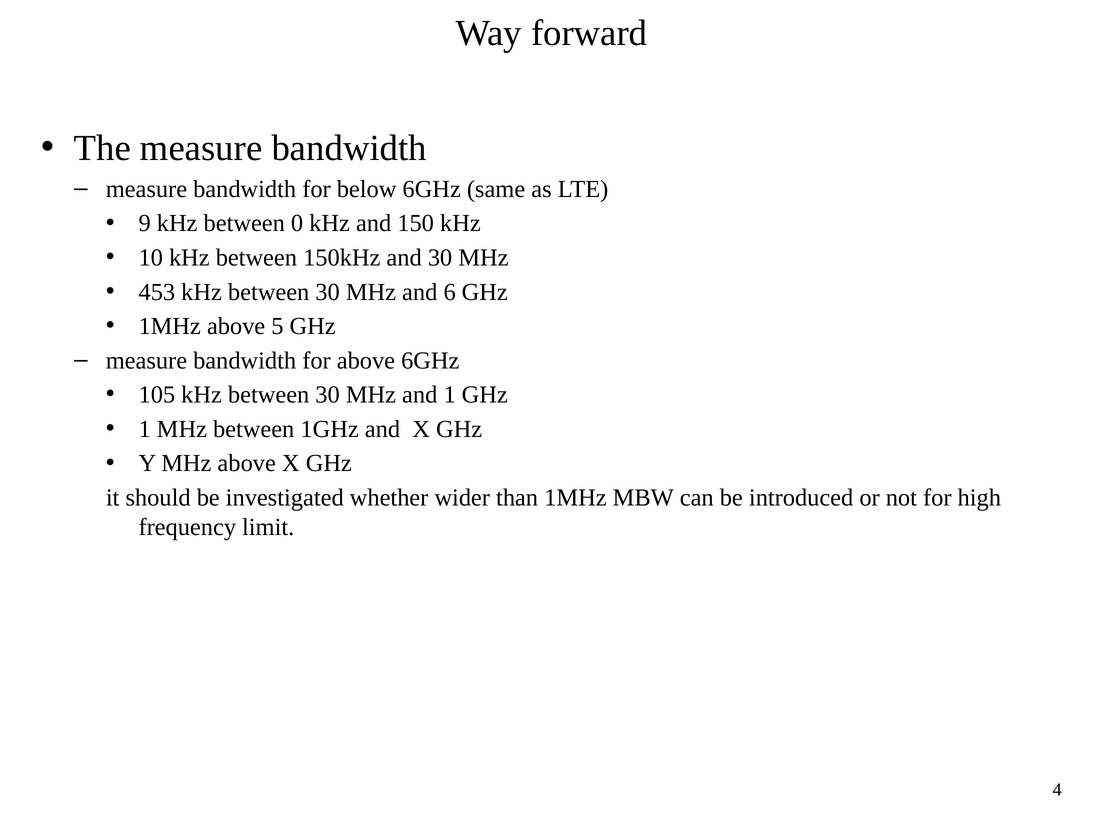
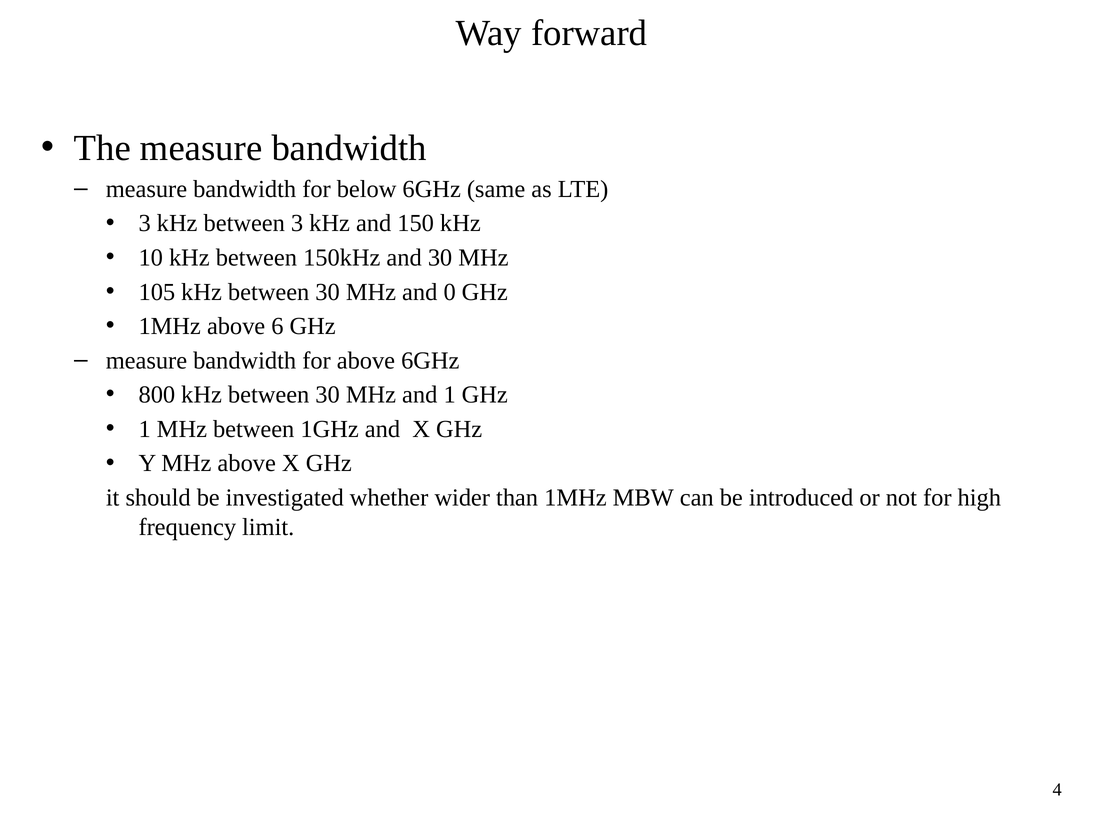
9: 9 -> 3 (145, 223)
between 0: 0 -> 3 (297, 223)
453: 453 -> 105 (157, 292)
6: 6 -> 0 (450, 292)
5: 5 -> 6 (277, 326)
105: 105 -> 800 (157, 395)
